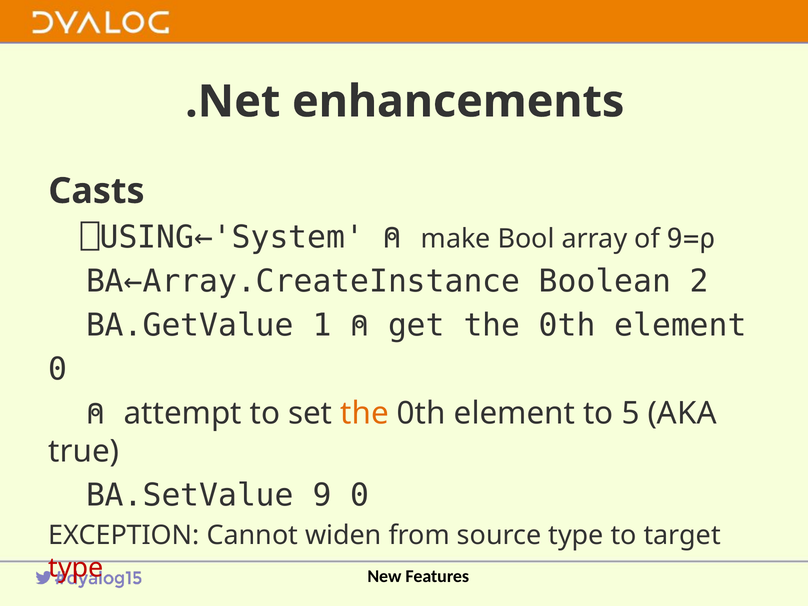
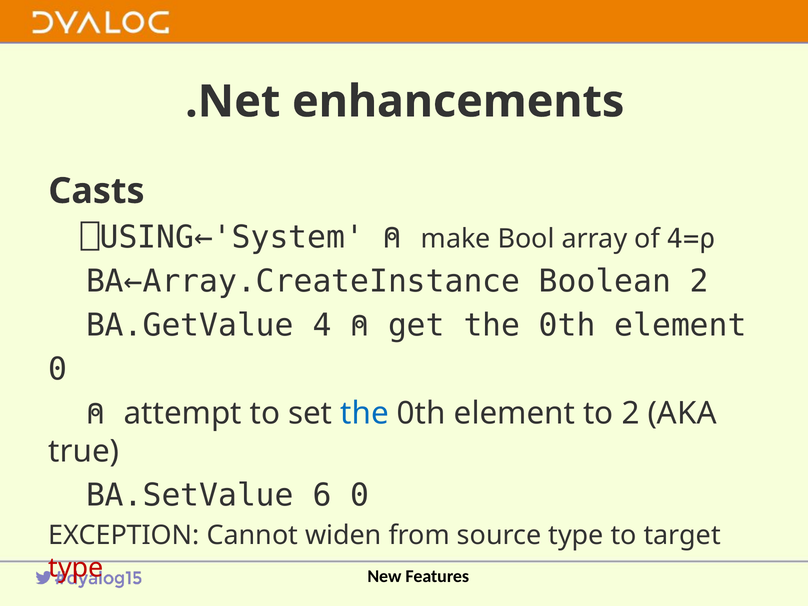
9=⍴: 9=⍴ -> 4=⍴ (691, 239)
1: 1 -> 4 (322, 326)
the colour: orange -> blue (365, 414)
to 5: 5 -> 2 (631, 414)
9: 9 -> 6 (322, 495)
